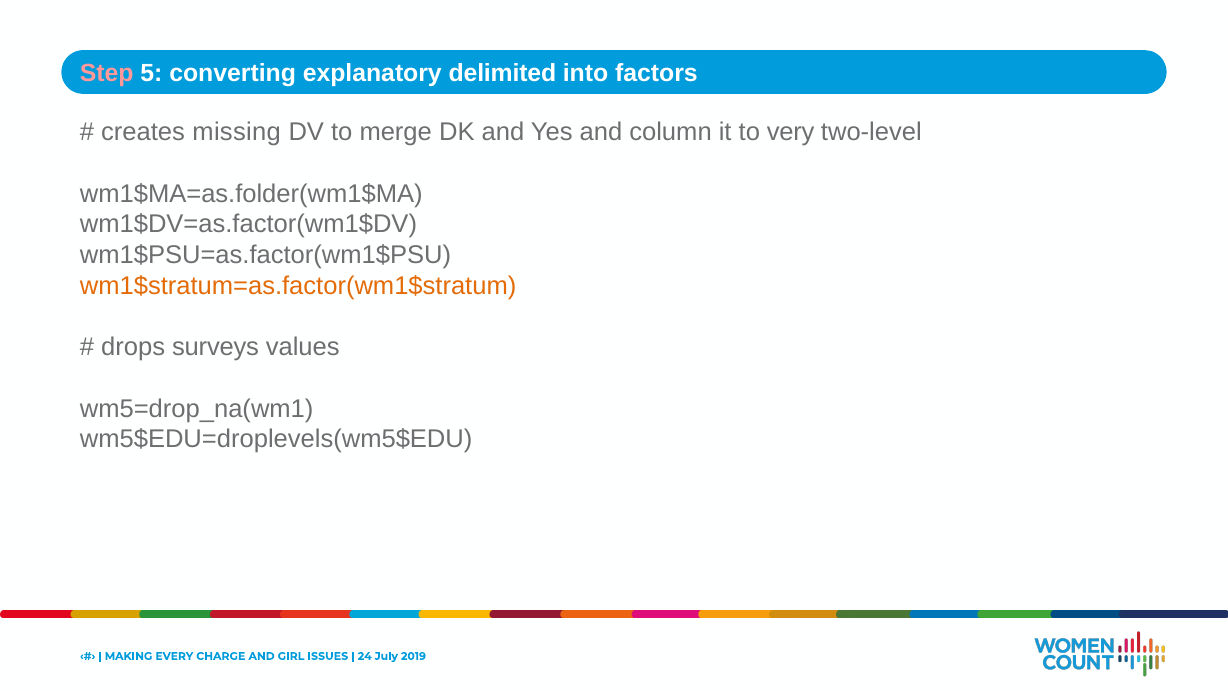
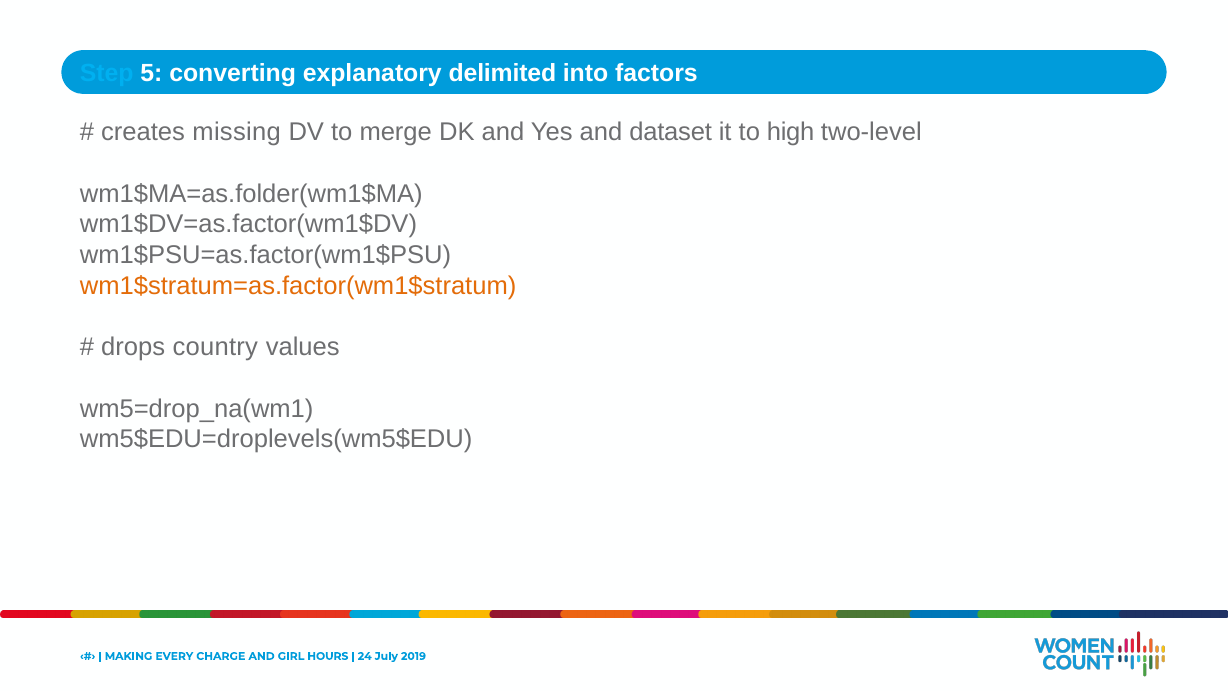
Step colour: pink -> light blue (107, 73)
column: column -> dataset (671, 132)
very: very -> high (791, 132)
surveys: surveys -> country (215, 347)
ISSUES: ISSUES -> HOURS (328, 656)
